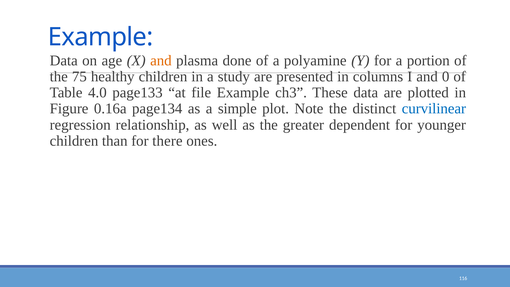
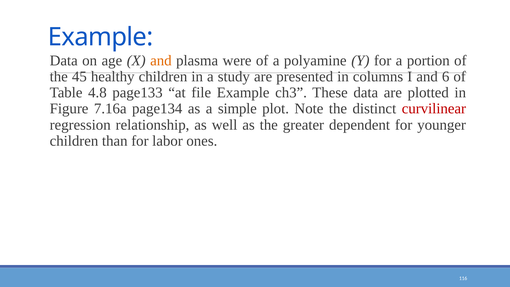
done: done -> were (237, 60)
75: 75 -> 45 (79, 77)
0: 0 -> 6 (446, 77)
4.0: 4.0 -> 4.8 (97, 93)
0.16a: 0.16a -> 7.16a (110, 109)
curvilinear colour: blue -> red (434, 109)
there: there -> labor (167, 141)
